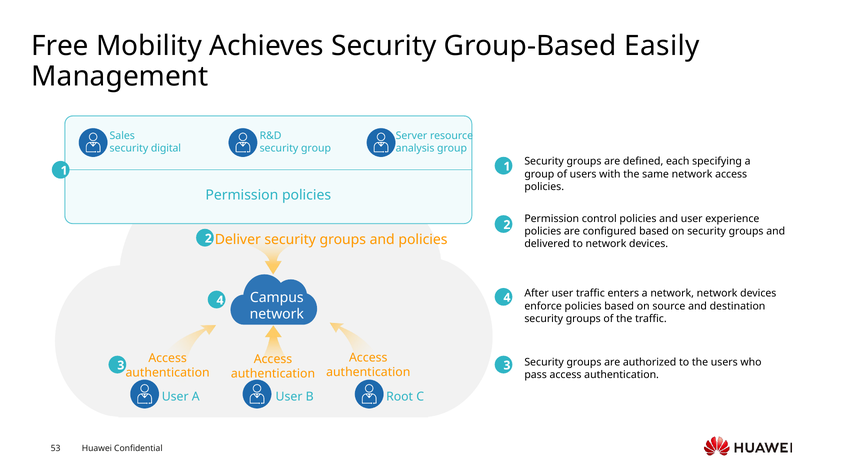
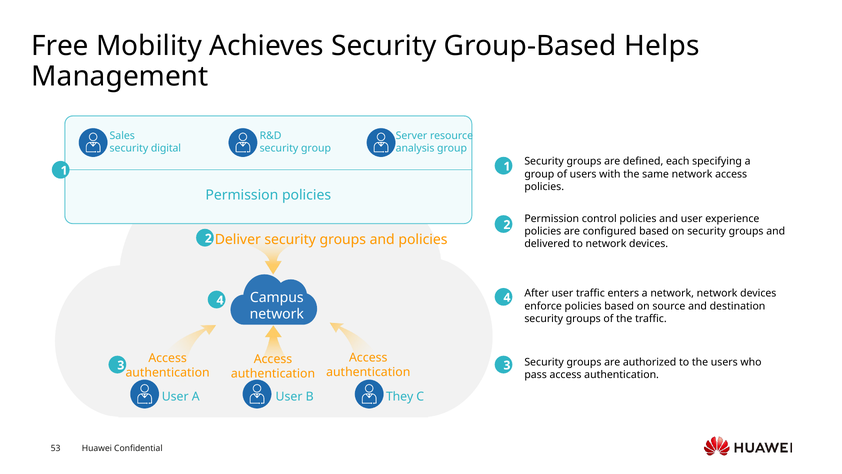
Easily: Easily -> Helps (662, 46)
Root: Root -> They (400, 396)
